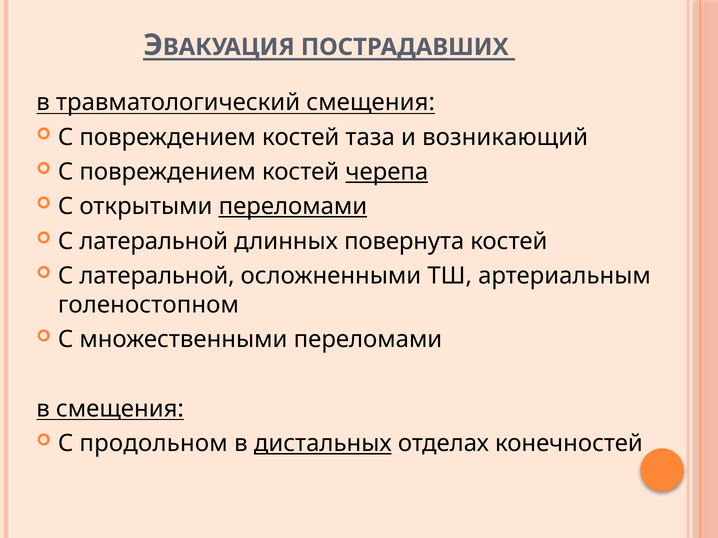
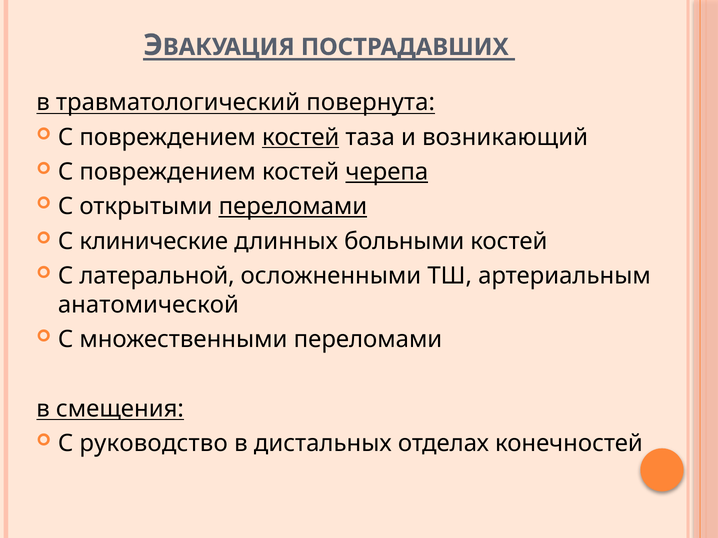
травматологический смещения: смещения -> повернута (371, 103)
костей underline: none -> present (301, 137)
латеральной: латеральной -> клинические (154, 242)
повернута: повернута -> больными (404, 242)
голеностопном: голеностопном -> анатомической (148, 305)
продольном: продольном -> руководство (154, 444)
дистальных underline: present -> none (323, 444)
